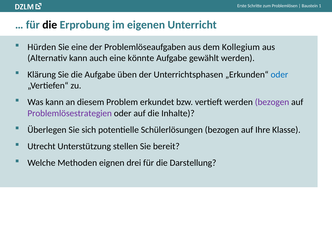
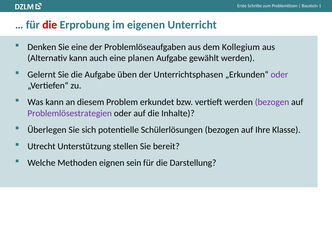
die colour: black -> red (50, 25)
Hürden: Hürden -> Denken (42, 47)
könnte: könnte -> planen (141, 58)
Klärung: Klärung -> Gelernt (42, 75)
oder colour: blue -> purple (279, 75)
drei: drei -> sein (134, 163)
